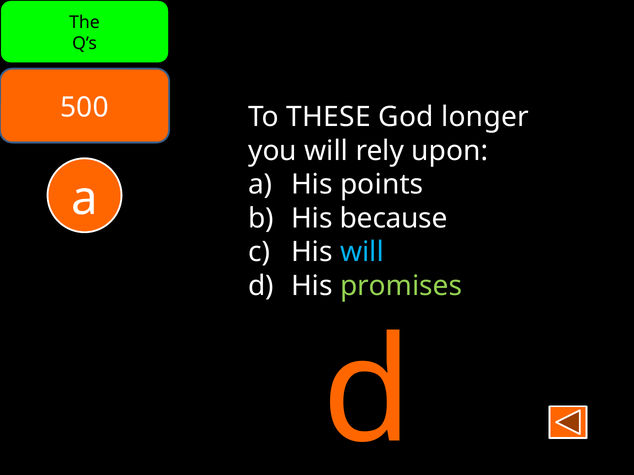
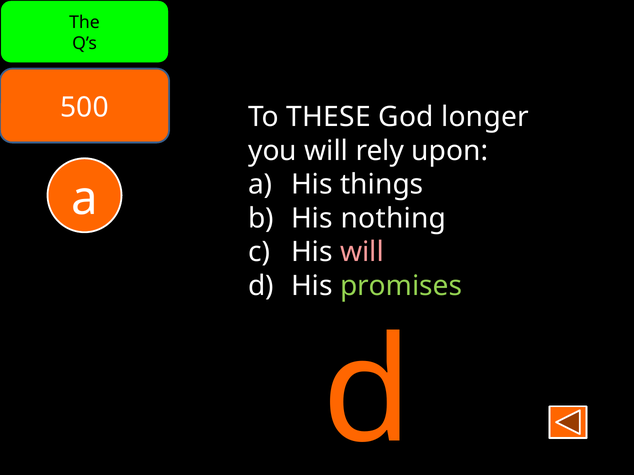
points: points -> things (382, 185)
because: because -> nothing (393, 219)
will colour: light blue -> pink (362, 252)
